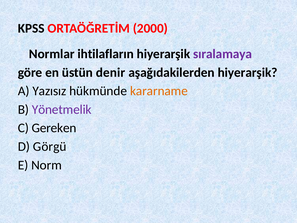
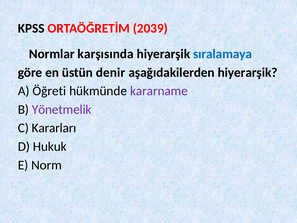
2000: 2000 -> 2039 (150, 28)
ihtilafların: ihtilafların -> karşısında (106, 54)
sıralamaya colour: purple -> blue (223, 54)
Yazısız: Yazısız -> Öğreti (49, 91)
kararname colour: orange -> purple (159, 91)
Gereken: Gereken -> Kararları (54, 128)
Görgü: Görgü -> Hukuk (50, 146)
